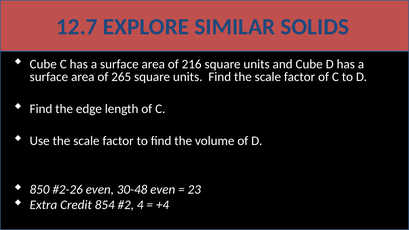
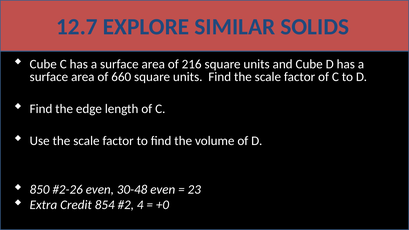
265: 265 -> 660 (121, 77)
+4: +4 -> +0 (163, 205)
